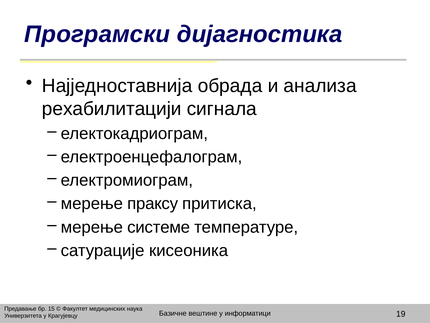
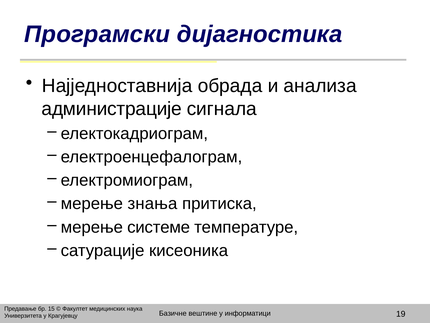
рехабилитацији: рехабилитацији -> администрације (112, 109)
праксу: праксу -> знања (152, 203)
